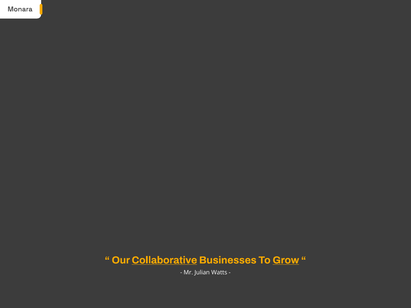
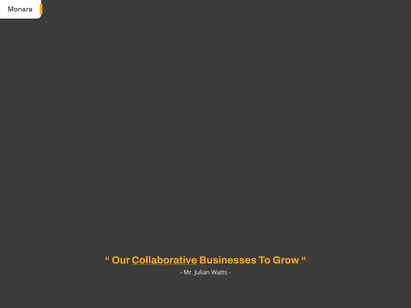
Grow underline: present -> none (286, 260)
